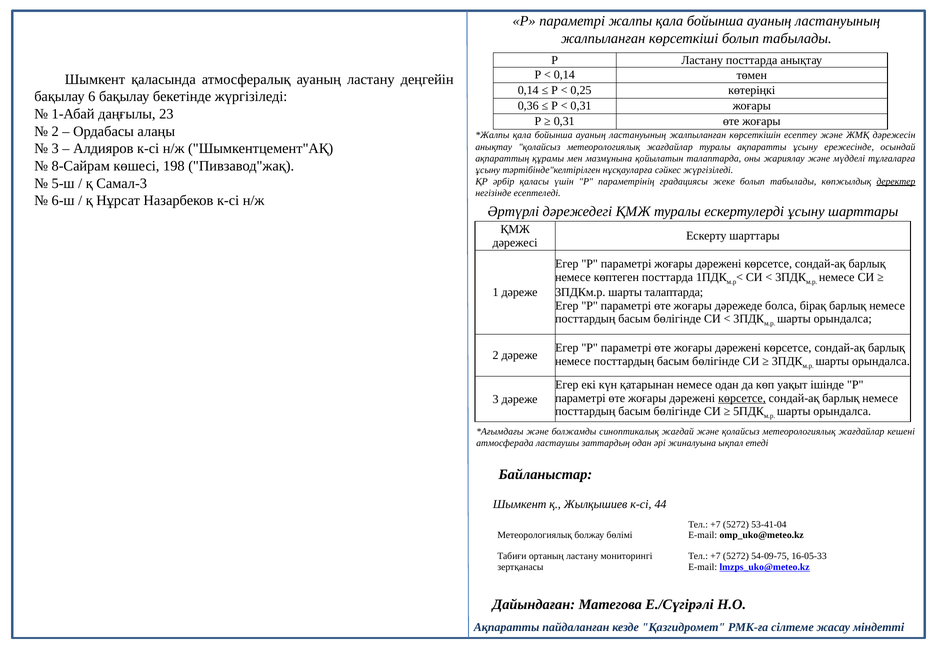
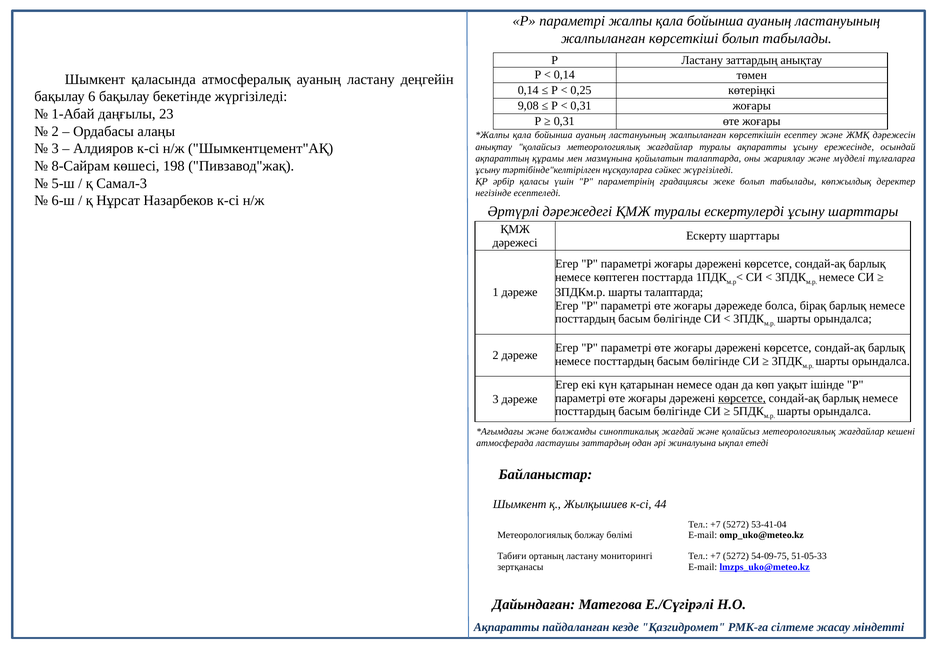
Ластану посттарда: посттарда -> заттардың (752, 60)
0,36: 0,36 -> 9,08 (528, 106)
деректер underline: present -> none (896, 181)
16-05-33: 16-05-33 -> 51-05-33 (809, 556)
